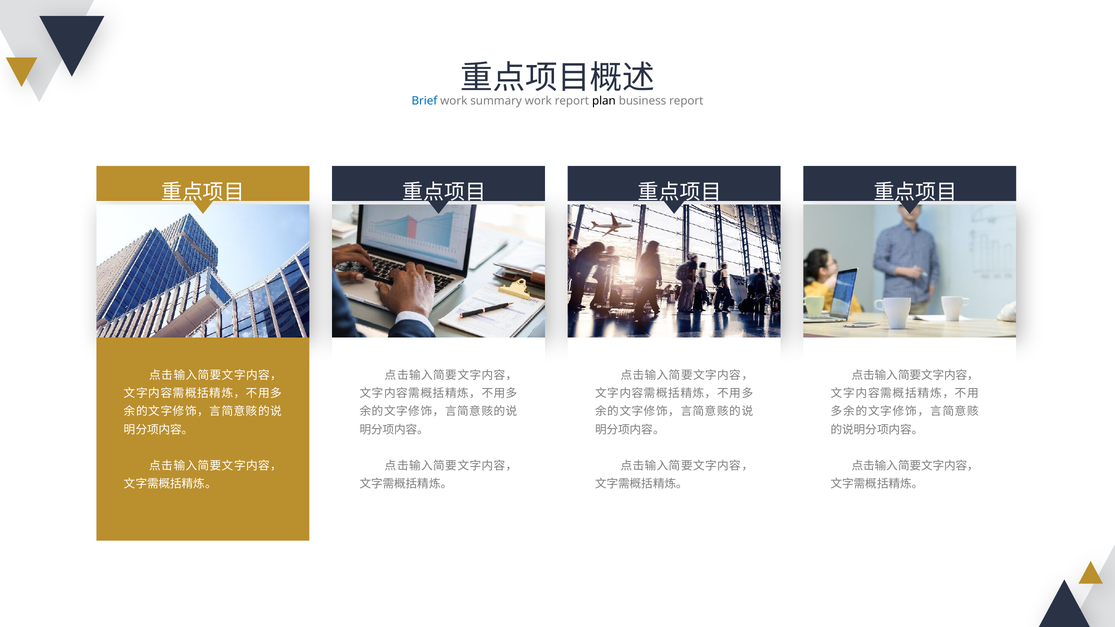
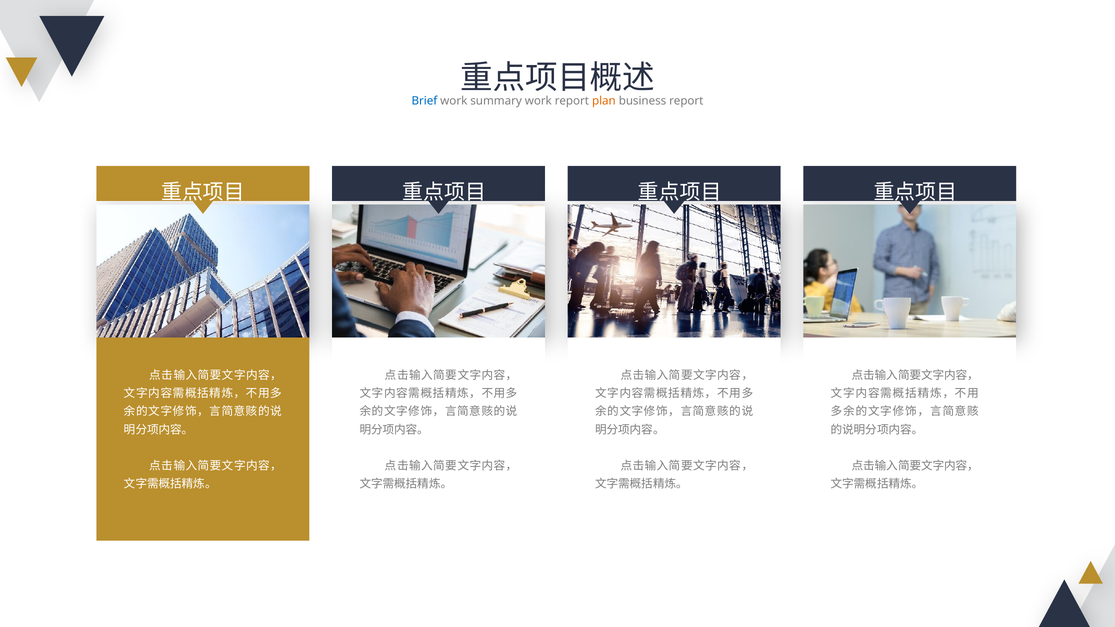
plan colour: black -> orange (604, 101)
